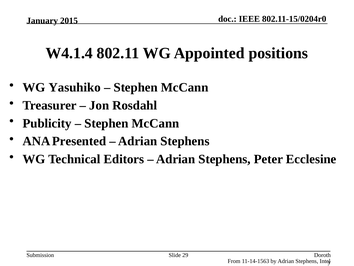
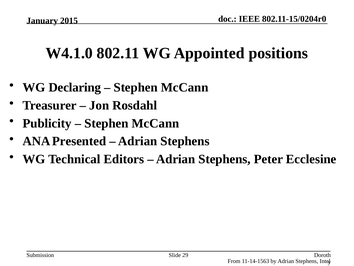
W4.1.4: W4.1.4 -> W4.1.0 (69, 53)
Yasuhiko: Yasuhiko -> Declaring (75, 87)
